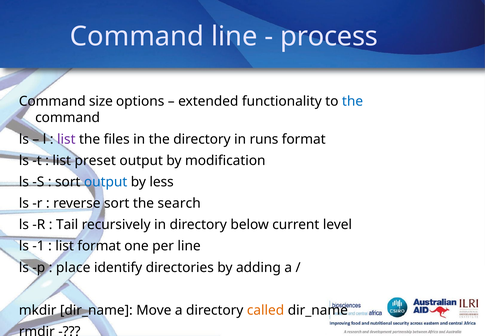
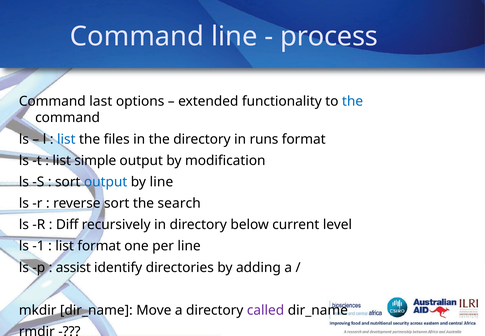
size: size -> last (101, 101)
list colour: purple -> blue (66, 139)
preset: preset -> simple (95, 160)
by less: less -> line (161, 182)
Tail: Tail -> Diff (67, 225)
place: place -> assist (73, 267)
called colour: orange -> purple (266, 310)
